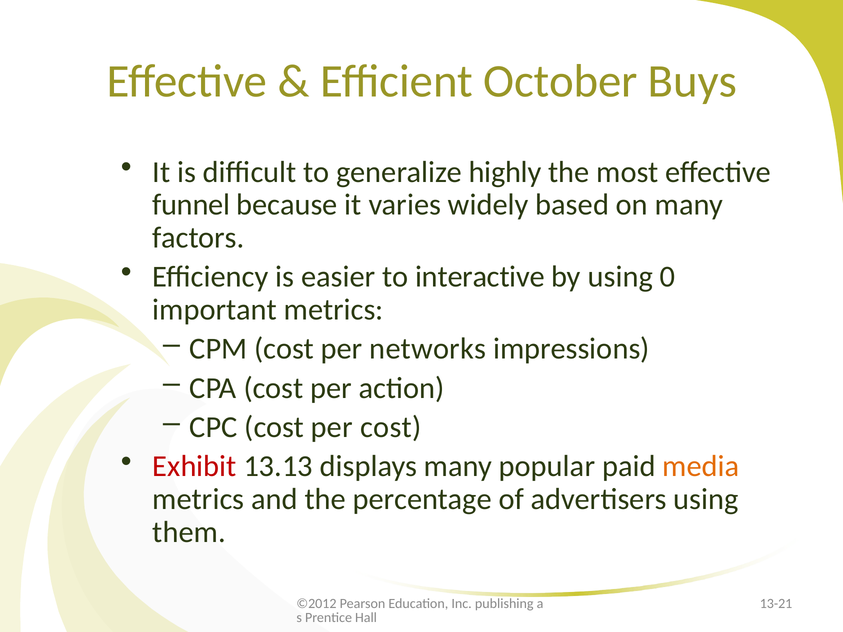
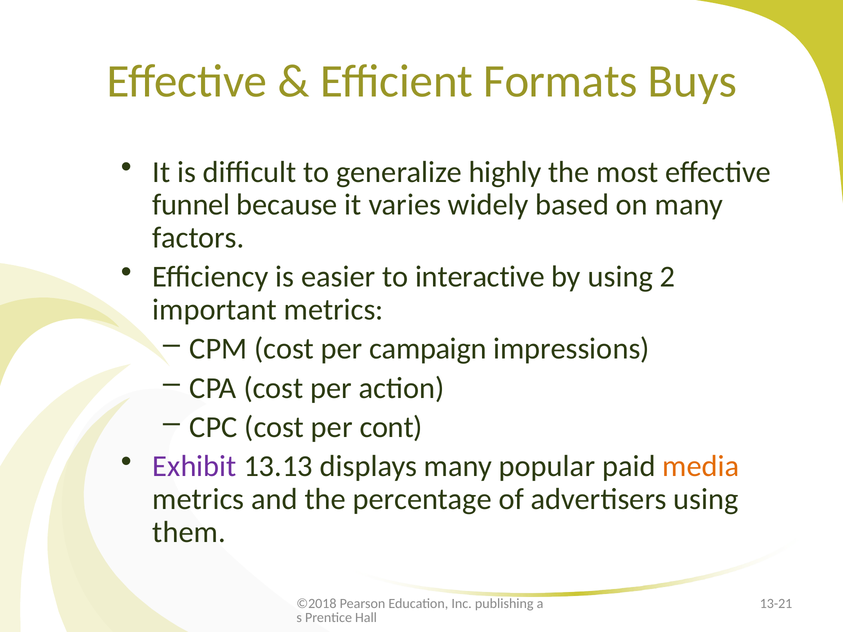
October: October -> Formats (561, 81)
0: 0 -> 2 (668, 277)
networks: networks -> campaign (428, 349)
per cost: cost -> cont (391, 427)
Exhibit colour: red -> purple (195, 467)
©2012: ©2012 -> ©2018 (316, 604)
